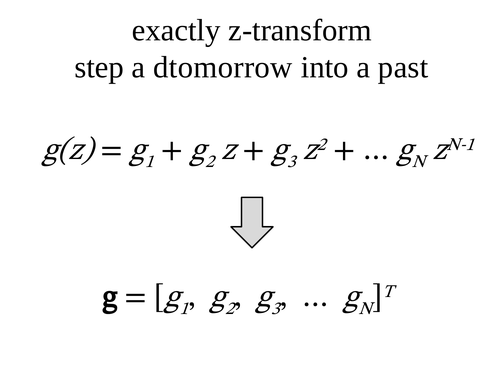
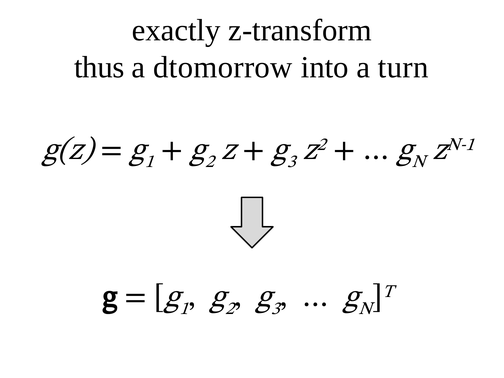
step: step -> thus (99, 67)
past: past -> turn (403, 67)
